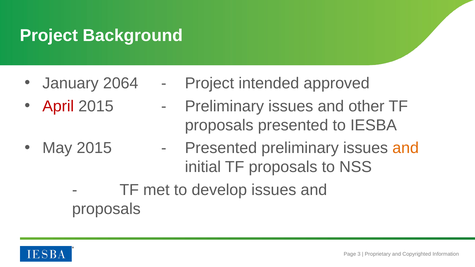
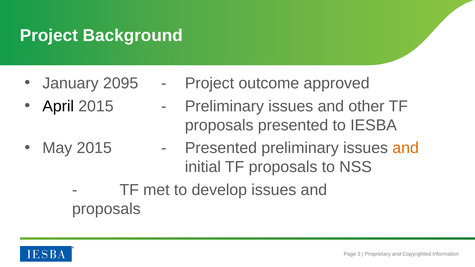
2064: 2064 -> 2095 (121, 83)
intended: intended -> outcome (269, 83)
April colour: red -> black (58, 106)
